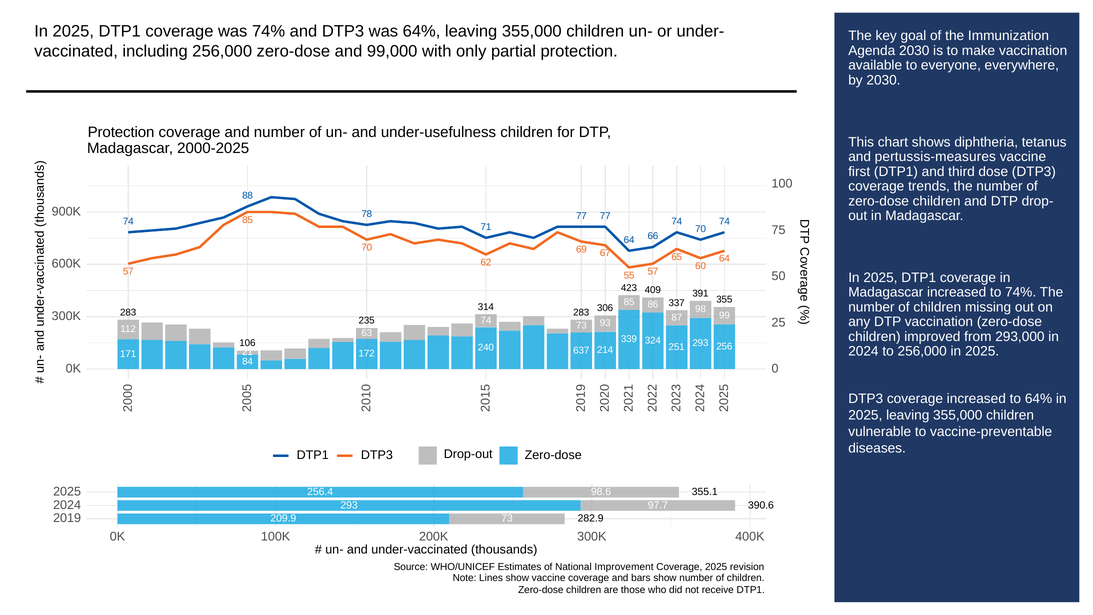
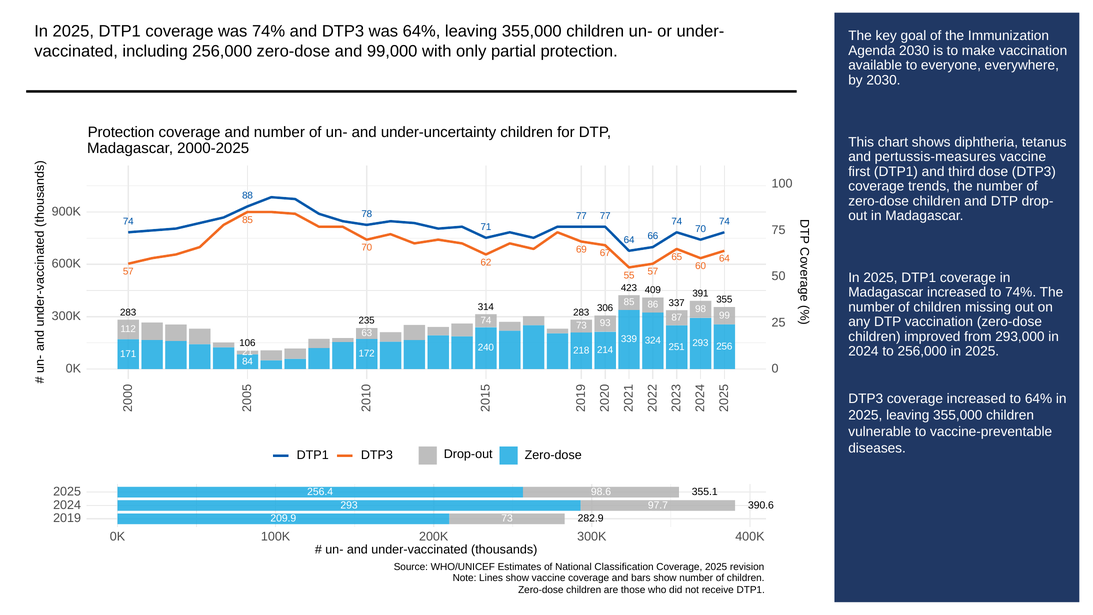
under-usefulness: under-usefulness -> under-uncertainty (439, 132)
637: 637 -> 218 (581, 350)
Improvement: Improvement -> Classification (624, 567)
